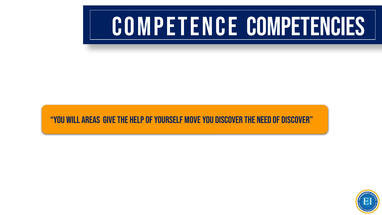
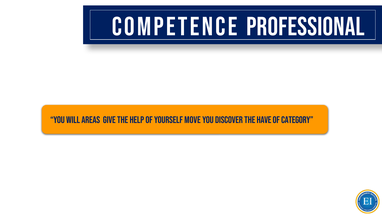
competencies: competencies -> professional (306, 27)
need: need -> have (264, 120)
of discover: discover -> category (297, 120)
